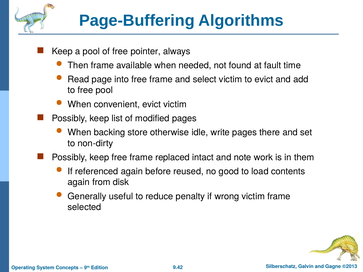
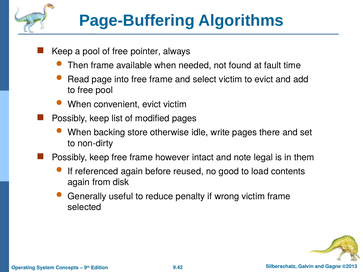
replaced: replaced -> however (172, 157)
work: work -> legal (263, 157)
